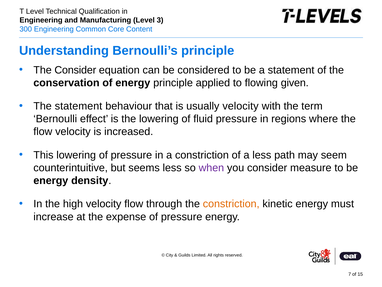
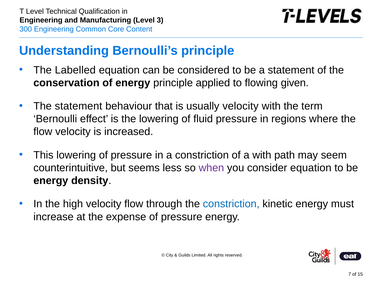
The Consider: Consider -> Labelled (75, 70)
a less: less -> with (262, 155)
consider measure: measure -> equation (311, 168)
constriction colour: orange -> blue (231, 204)
